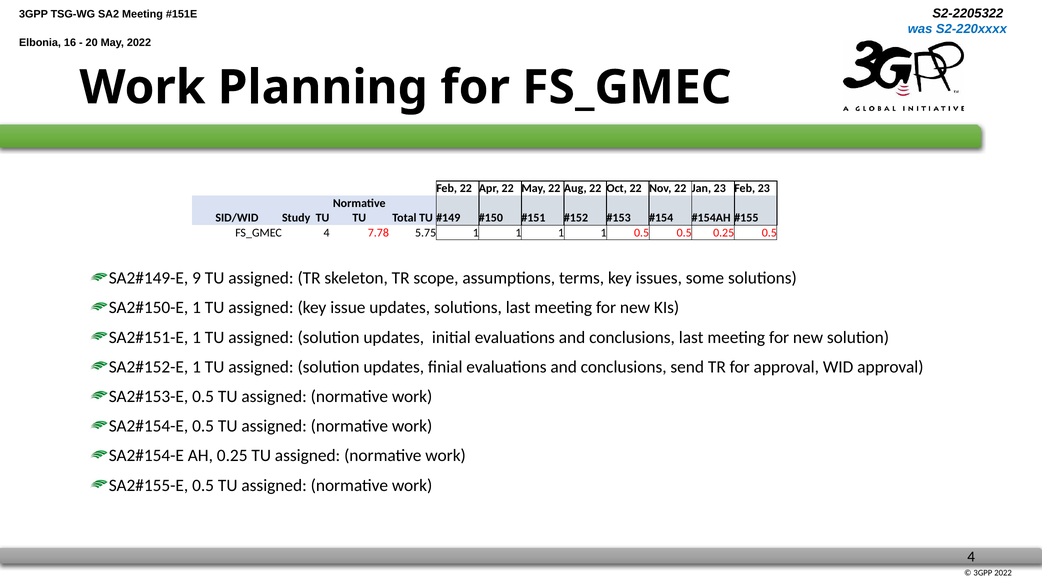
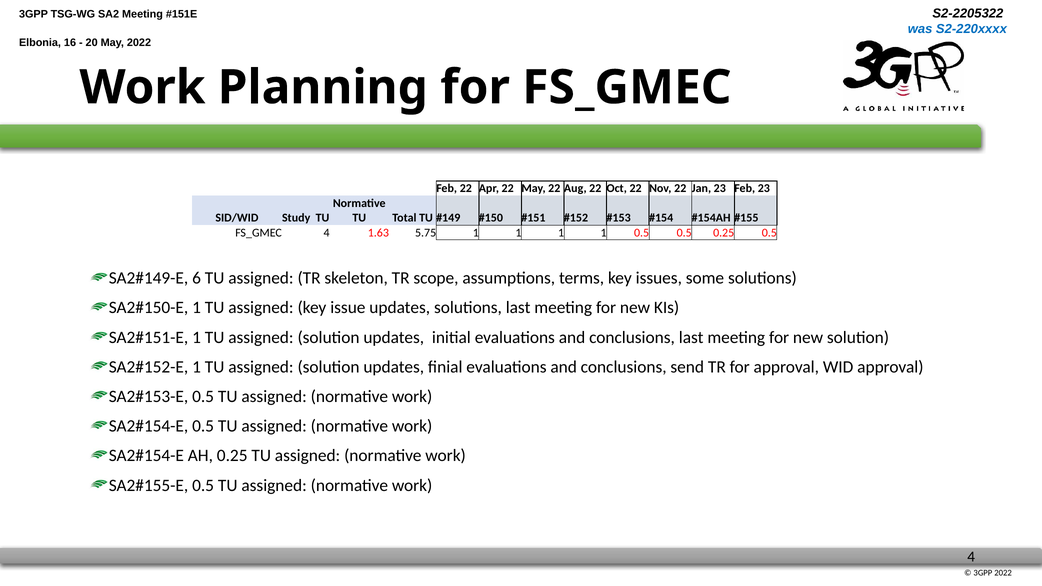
7.78: 7.78 -> 1.63 (378, 233)
9: 9 -> 6 (197, 278)
